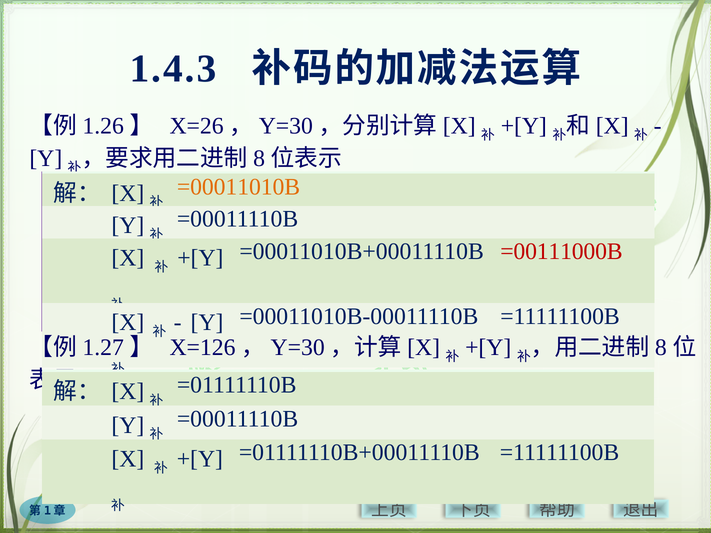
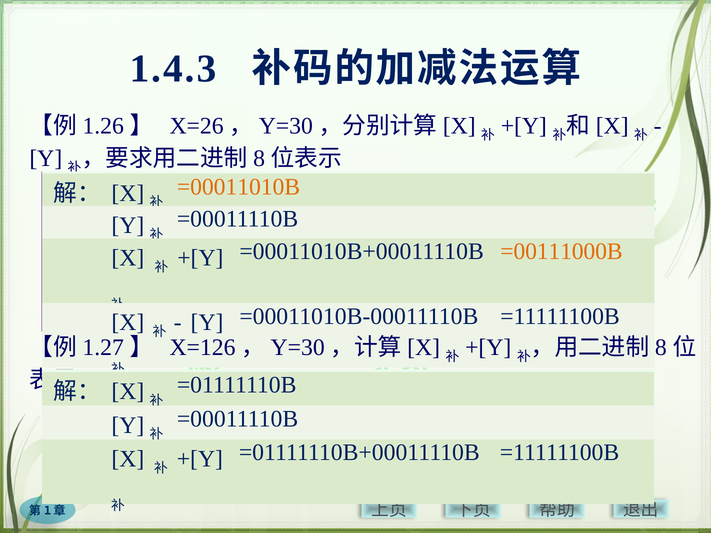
=00111000B colour: red -> orange (561, 252)
